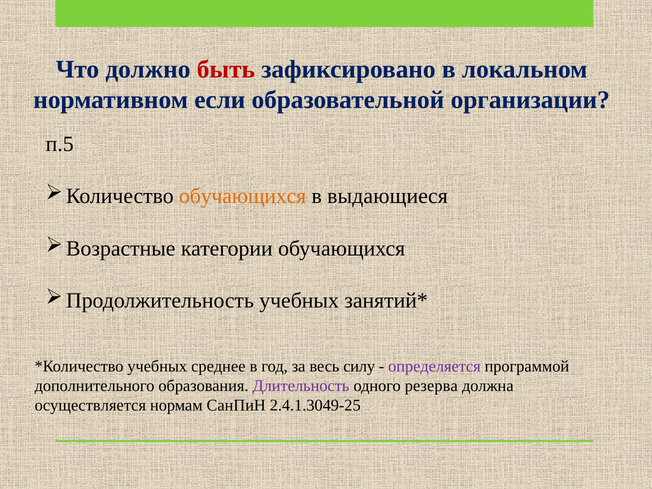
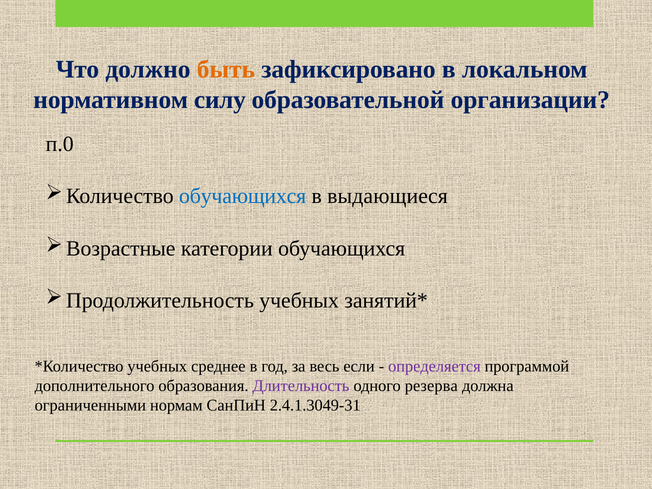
быть colour: red -> orange (226, 70)
если: если -> силу (220, 100)
п.5: п.5 -> п.0 (60, 144)
обучающихся colour: orange -> blue (243, 196)
силу: силу -> если (359, 366)
осуществляется: осуществляется -> ограниченными (90, 406)
2.4.1.3049-25: 2.4.1.3049-25 -> 2.4.1.3049-31 (315, 406)
